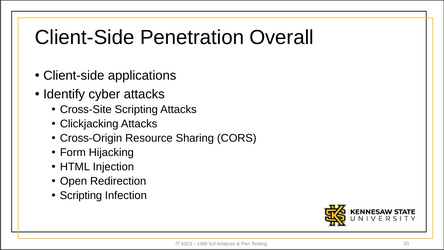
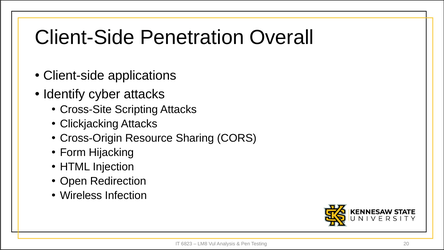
Scripting: Scripting -> Wireless (81, 195)
